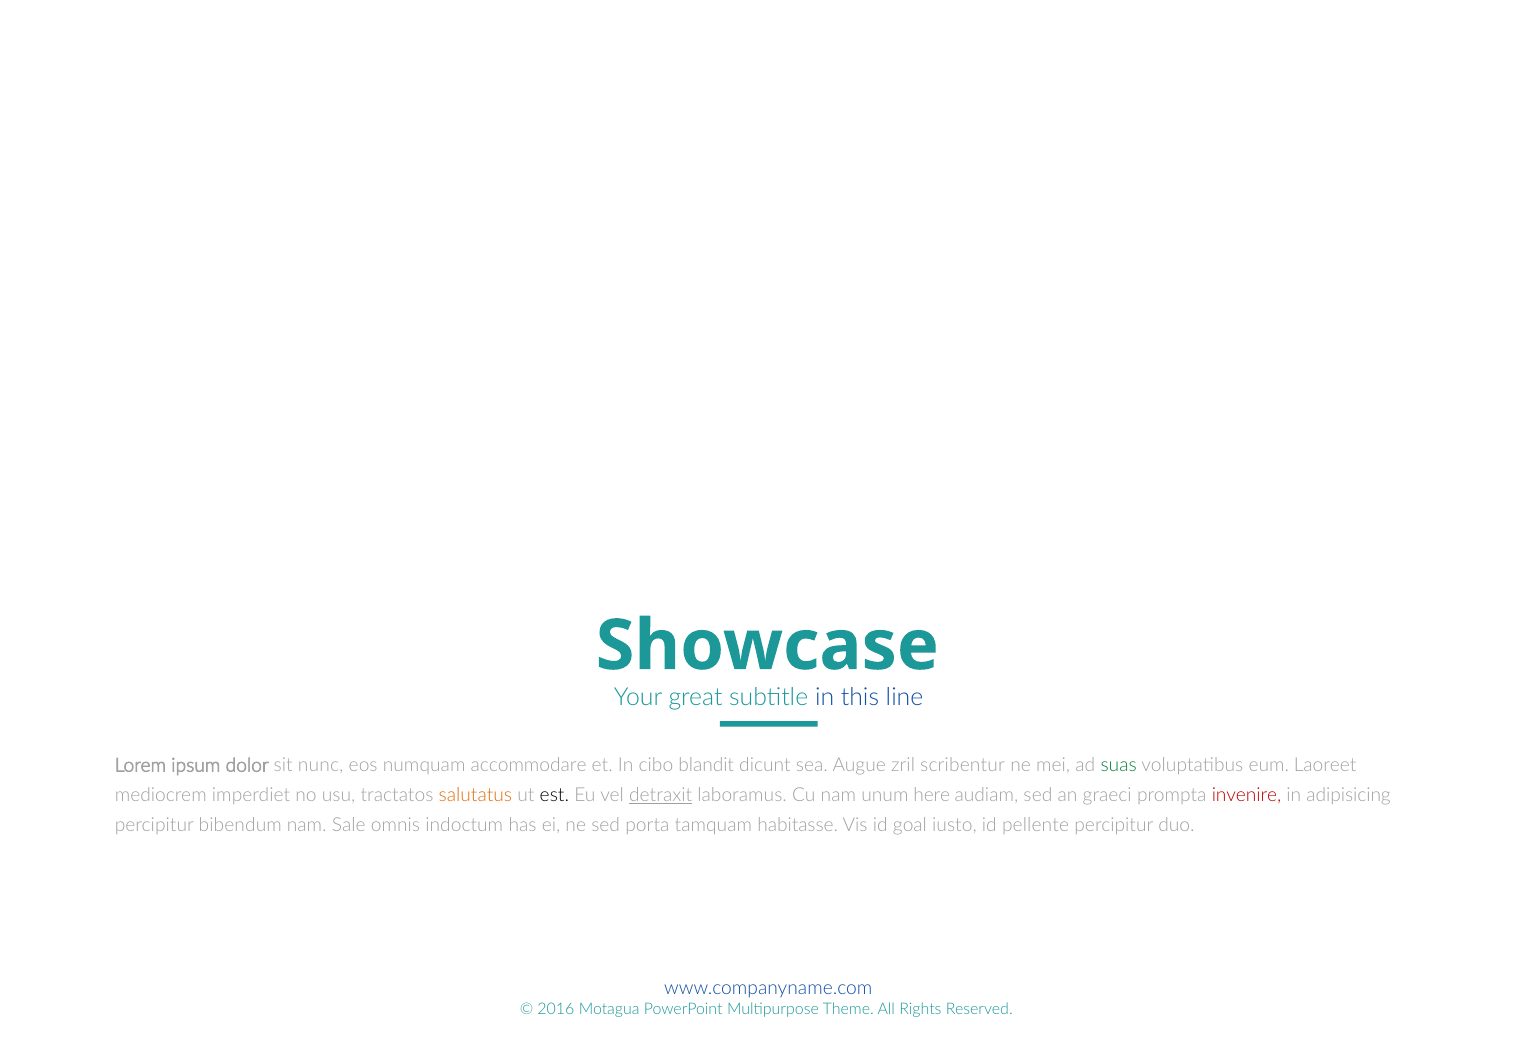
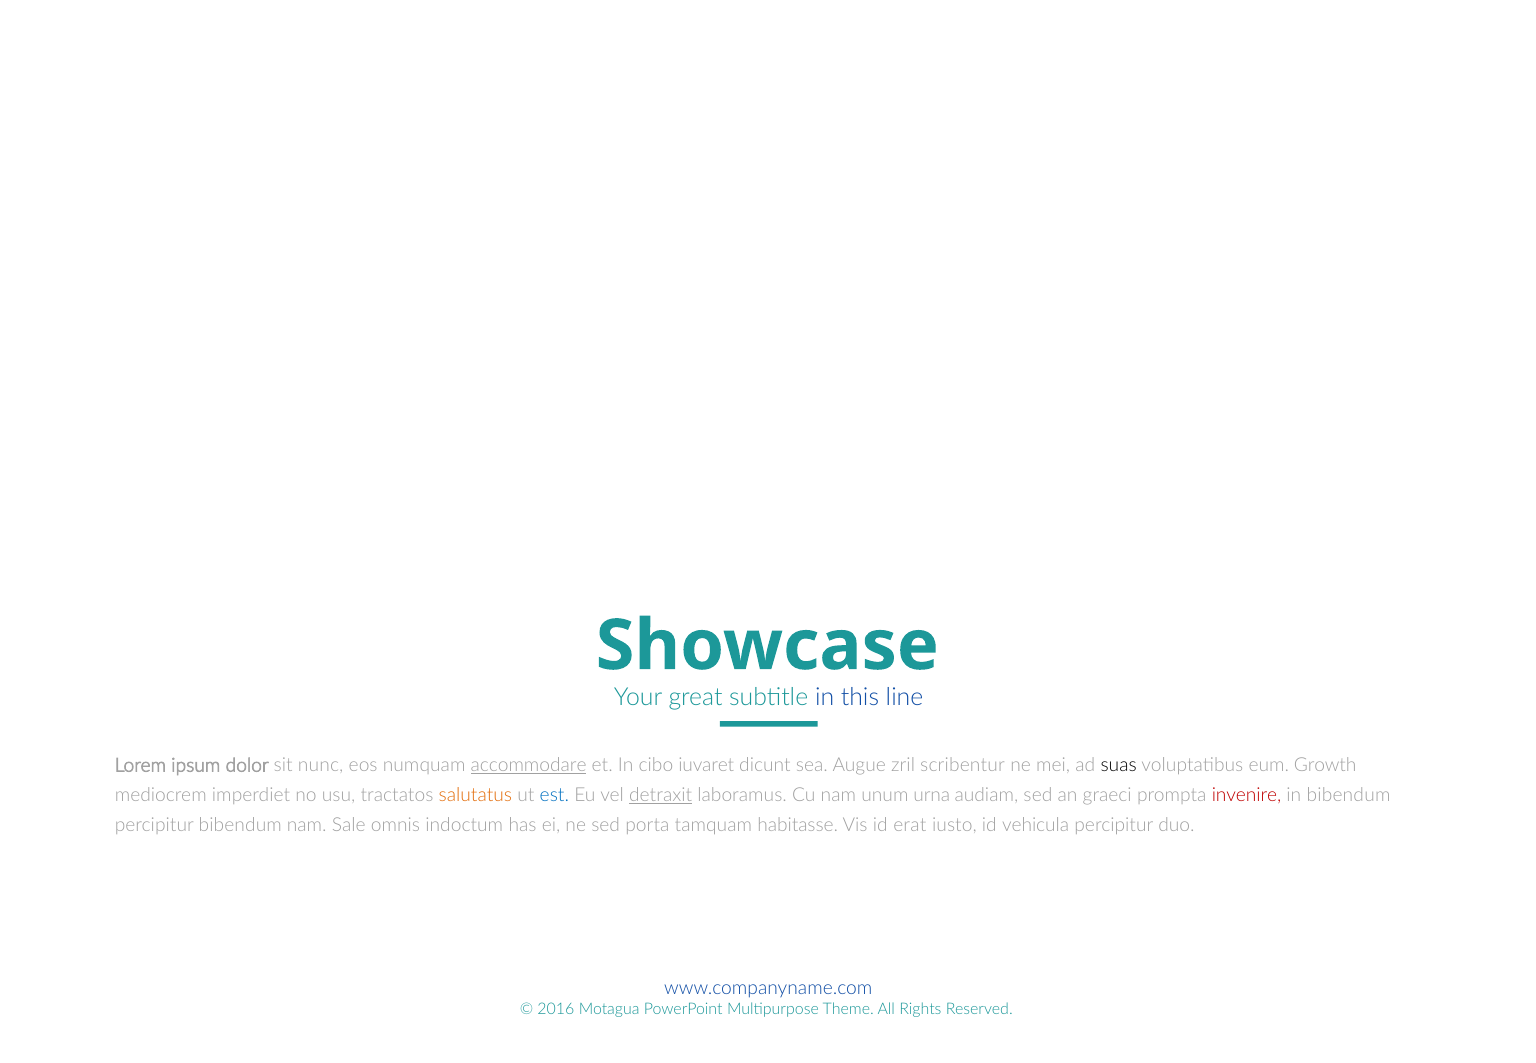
accommodare underline: none -> present (529, 766)
blandit: blandit -> iuvaret (706, 766)
suas colour: green -> black (1119, 766)
Laoreet: Laoreet -> Growth (1325, 766)
est colour: black -> blue (554, 796)
here: here -> urna (932, 796)
in adipisicing: adipisicing -> bibendum (1349, 796)
goal: goal -> erat (910, 825)
pellente: pellente -> vehicula (1036, 825)
